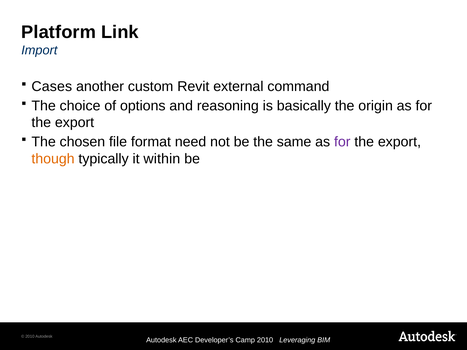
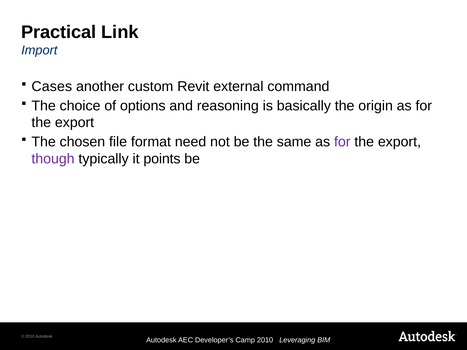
Platform: Platform -> Practical (59, 32)
though colour: orange -> purple (53, 159)
within: within -> points (162, 159)
